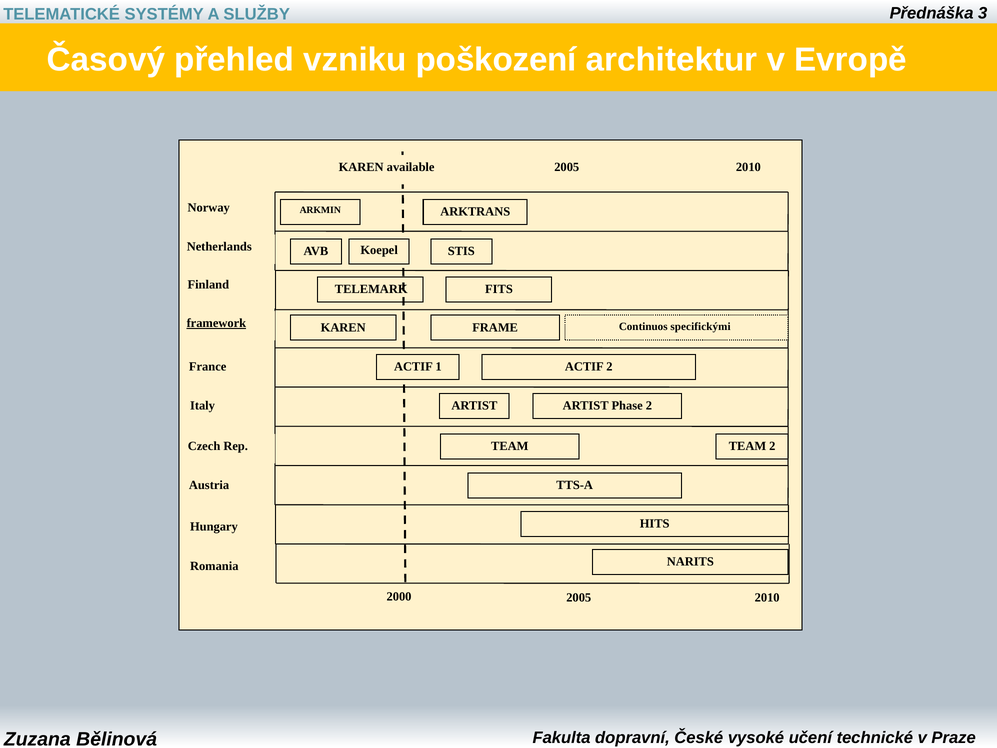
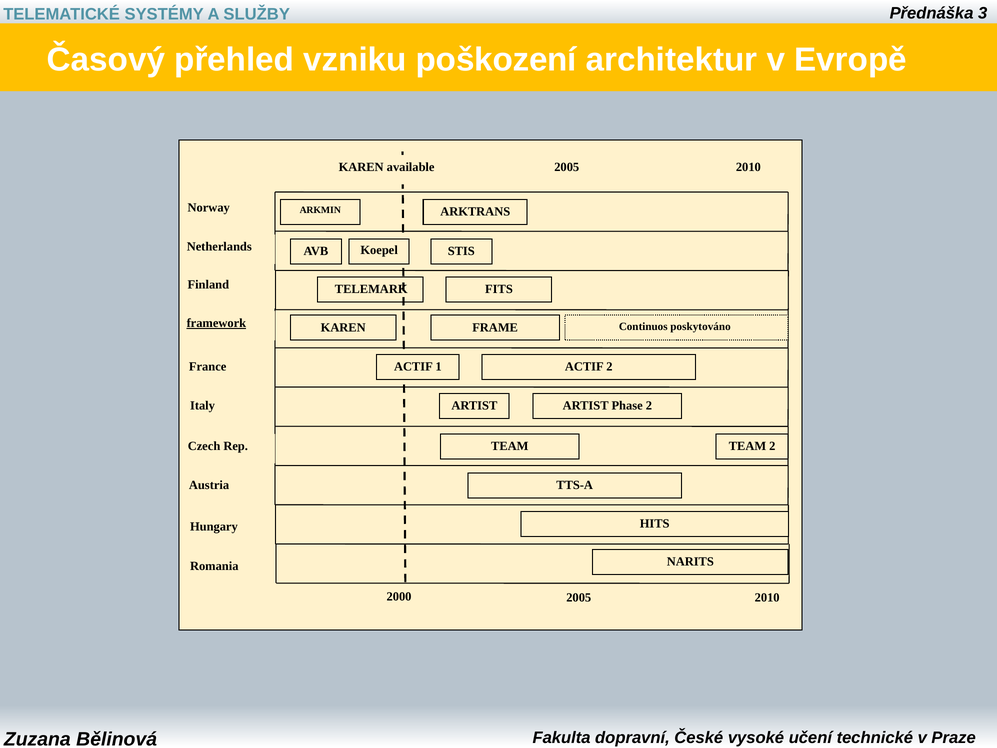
specifickými: specifickými -> poskytováno (701, 326)
